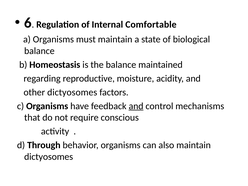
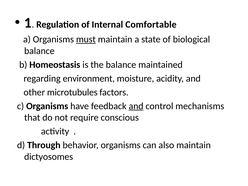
6: 6 -> 1 (28, 23)
must underline: none -> present (86, 39)
reproductive: reproductive -> environment (89, 78)
other dictyosomes: dictyosomes -> microtubules (72, 92)
